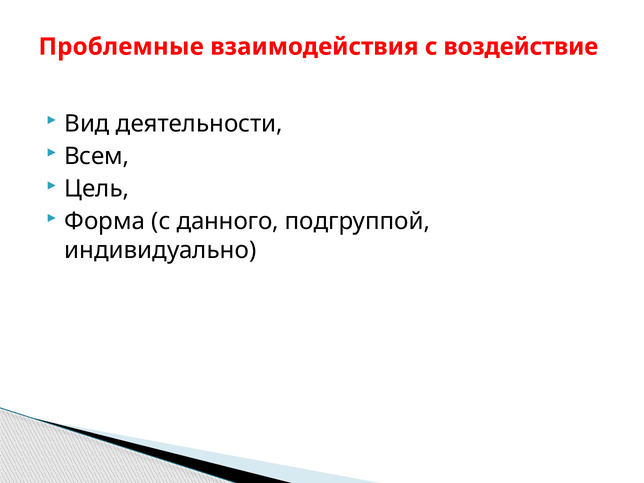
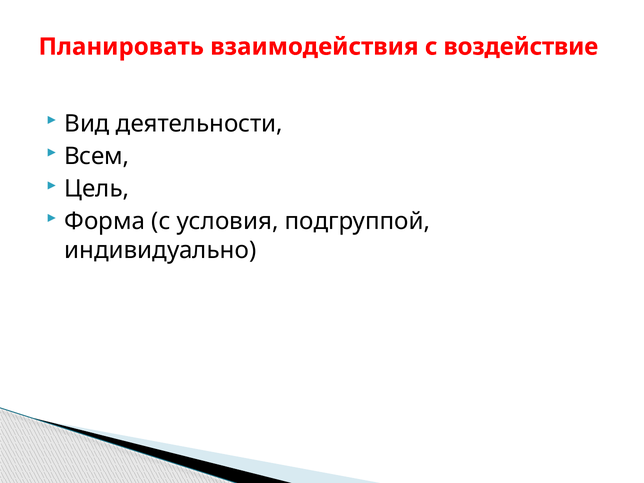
Проблемные: Проблемные -> Планировать (121, 47)
данного: данного -> условия (228, 221)
